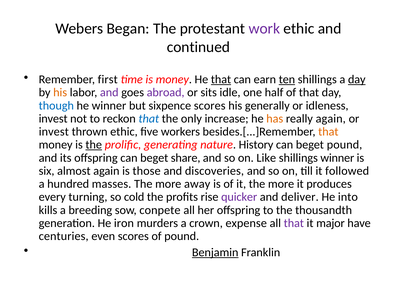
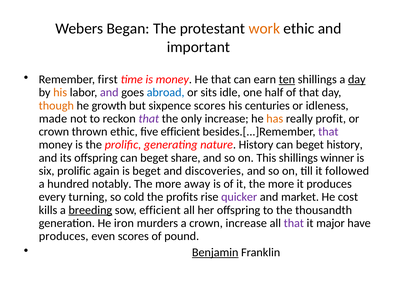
work colour: purple -> orange (264, 29)
continued: continued -> important (198, 47)
that underline: present -> none (221, 80)
abroad colour: purple -> blue (166, 93)
though colour: blue -> orange (56, 106)
he winner: winner -> growth (109, 106)
generally: generally -> centuries (267, 106)
invest: invest -> made (53, 119)
that colour: blue -> purple (149, 119)
really again: again -> profit (331, 119)
invest: invest -> crown (54, 132)
five workers: workers -> efficient (180, 132)
that colour: orange -> purple (328, 132)
the underline: present -> none (94, 145)
beget pound: pound -> history (345, 145)
Like: Like -> This (266, 158)
six almost: almost -> prolific (74, 171)
is those: those -> beget (147, 171)
masses: masses -> notably (112, 184)
deliver: deliver -> market (300, 197)
into: into -> cost (348, 197)
breeding underline: none -> present (90, 211)
sow conpete: conpete -> efficient (160, 211)
crown expense: expense -> increase (246, 224)
centuries: centuries -> produces (64, 237)
